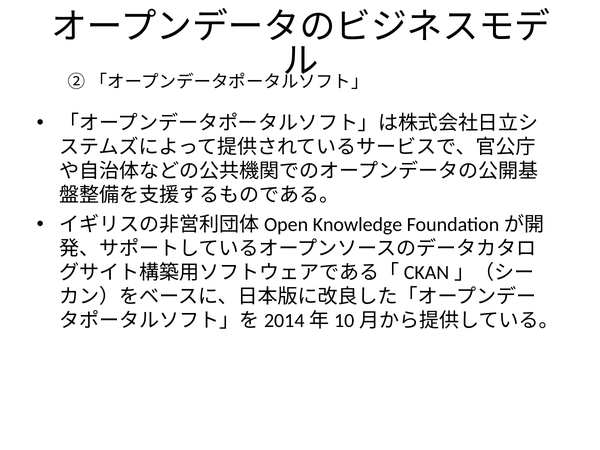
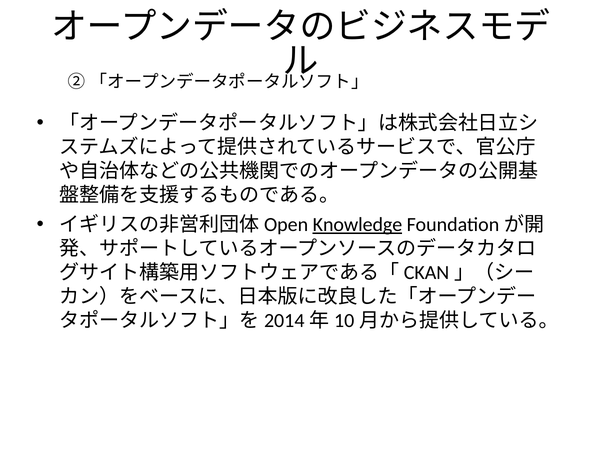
Knowledge underline: none -> present (357, 225)
